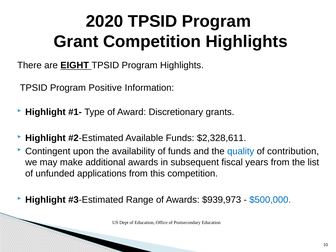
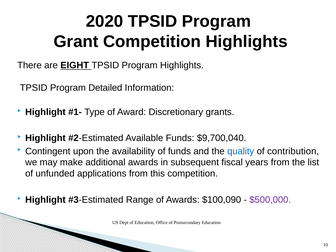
Positive: Positive -> Detailed (105, 88)
$2,328,611: $2,328,611 -> $9,700,040 (222, 138)
$939,973: $939,973 -> $100,090 (222, 200)
$500,000 colour: blue -> purple (270, 200)
